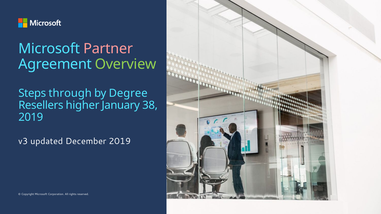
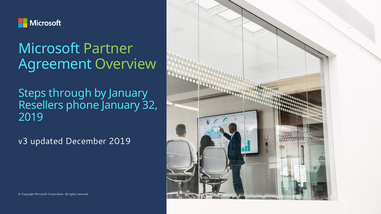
Partner colour: pink -> light green (108, 49)
by Degree: Degree -> January (128, 93)
higher: higher -> phone (83, 105)
38: 38 -> 32 (150, 105)
